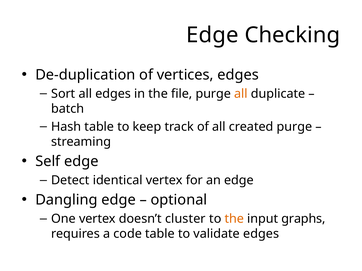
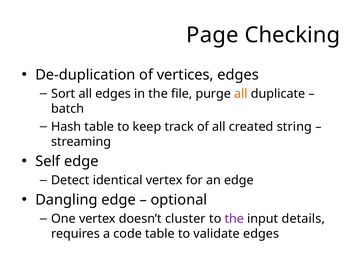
Edge: Edge -> Page (212, 35)
created purge: purge -> string (294, 127)
the colour: orange -> purple (234, 219)
graphs: graphs -> details (303, 219)
